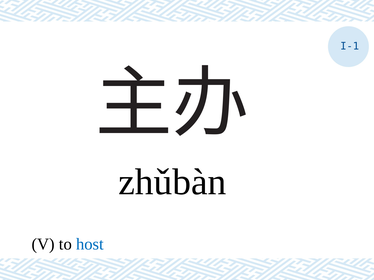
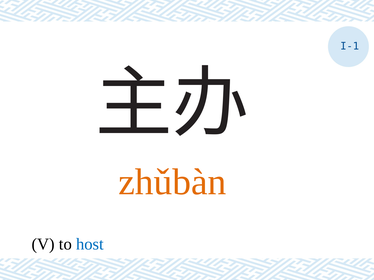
zhǔbàn colour: black -> orange (172, 182)
